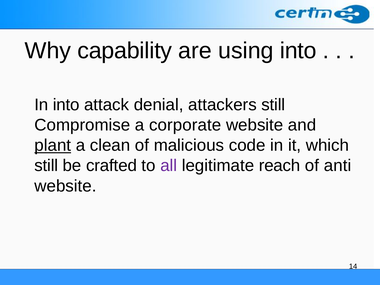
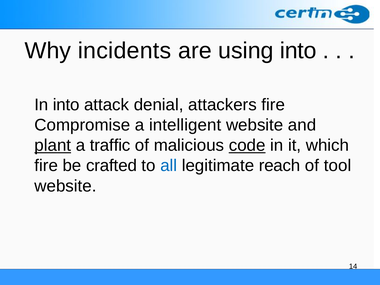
capability: capability -> incidents (125, 51)
attackers still: still -> fire (273, 105)
corporate: corporate -> intelligent (185, 125)
clean: clean -> traffic (110, 145)
code underline: none -> present (247, 145)
still: still -> fire (46, 166)
all colour: purple -> blue (169, 166)
anti: anti -> tool (338, 166)
